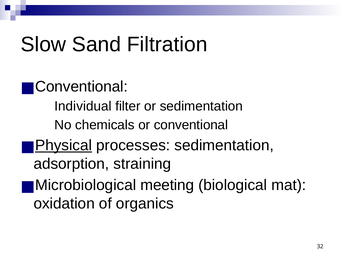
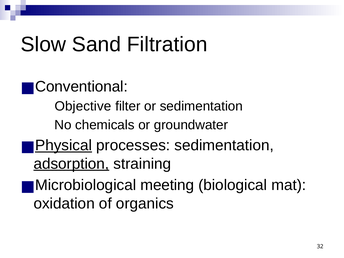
Individual: Individual -> Objective (83, 106)
or conventional: conventional -> groundwater (191, 125)
adsorption underline: none -> present (71, 164)
